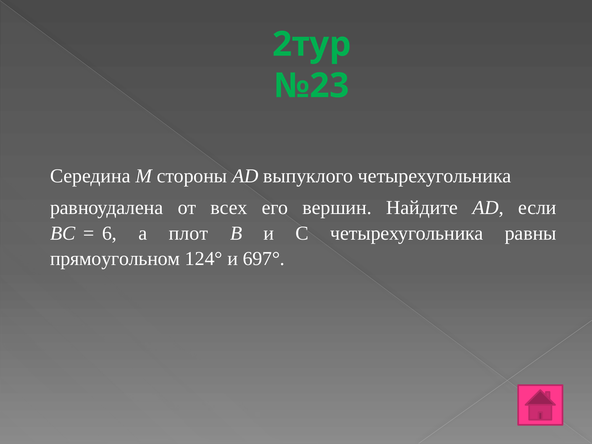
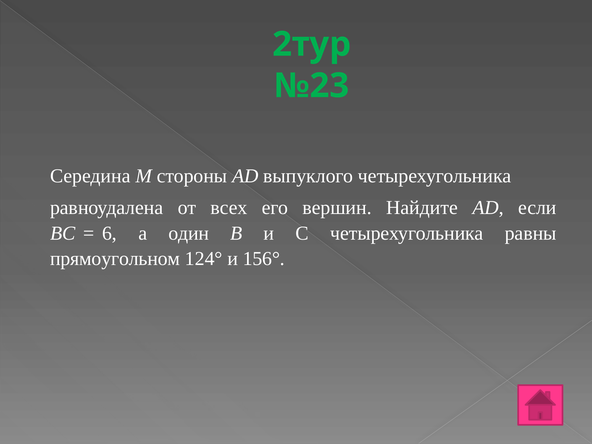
плот: плот -> один (189, 233)
697°: 697° -> 156° (264, 258)
